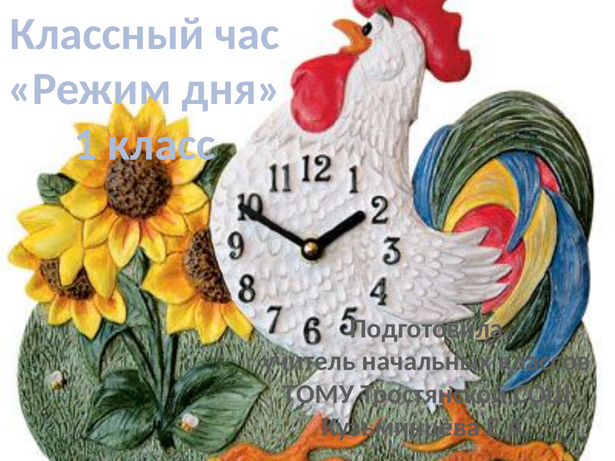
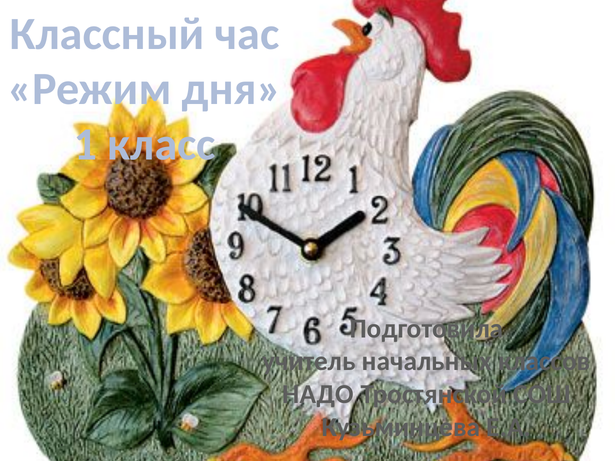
ТОМУ: ТОМУ -> НАДО (318, 394)
